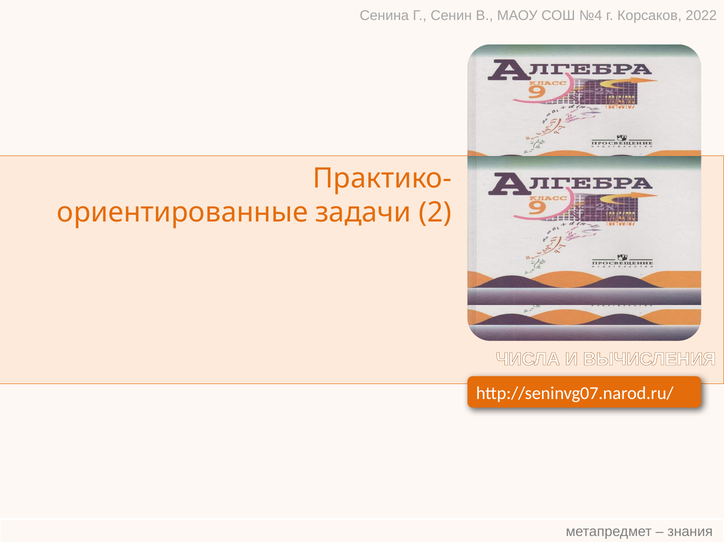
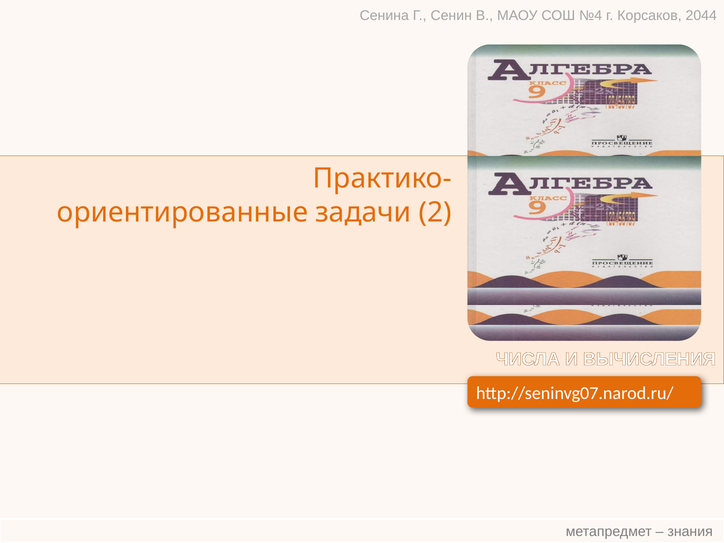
2022: 2022 -> 2044 (701, 16)
